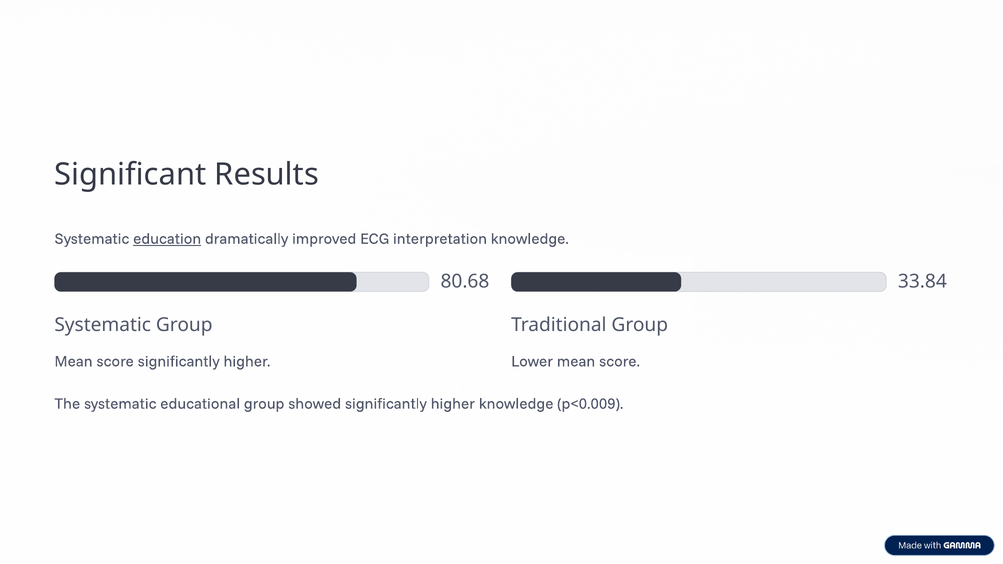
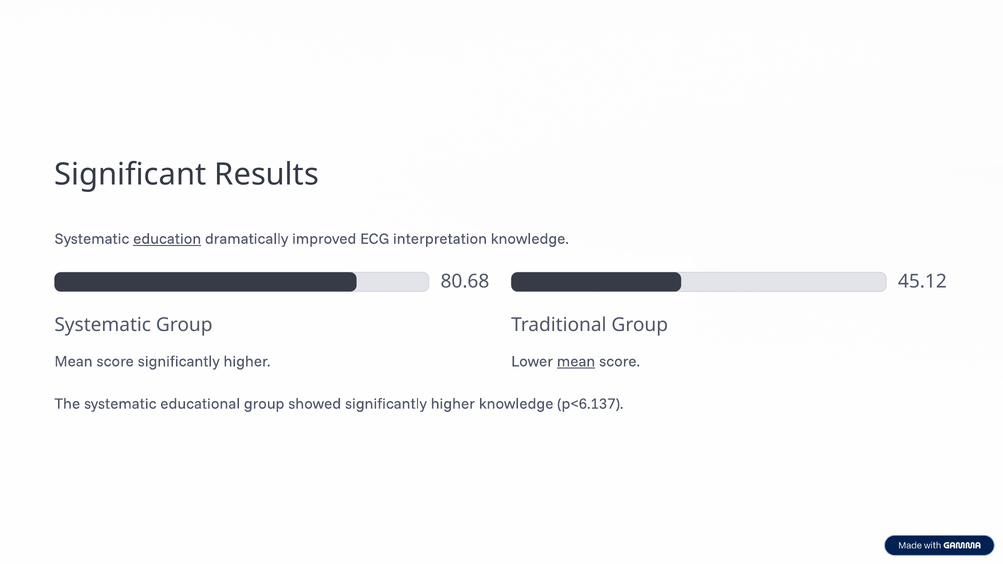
33.84: 33.84 -> 45.12 (922, 281)
mean underline: none -> present (576, 361)
p<0.009: p<0.009 -> p<6.137 (590, 404)
